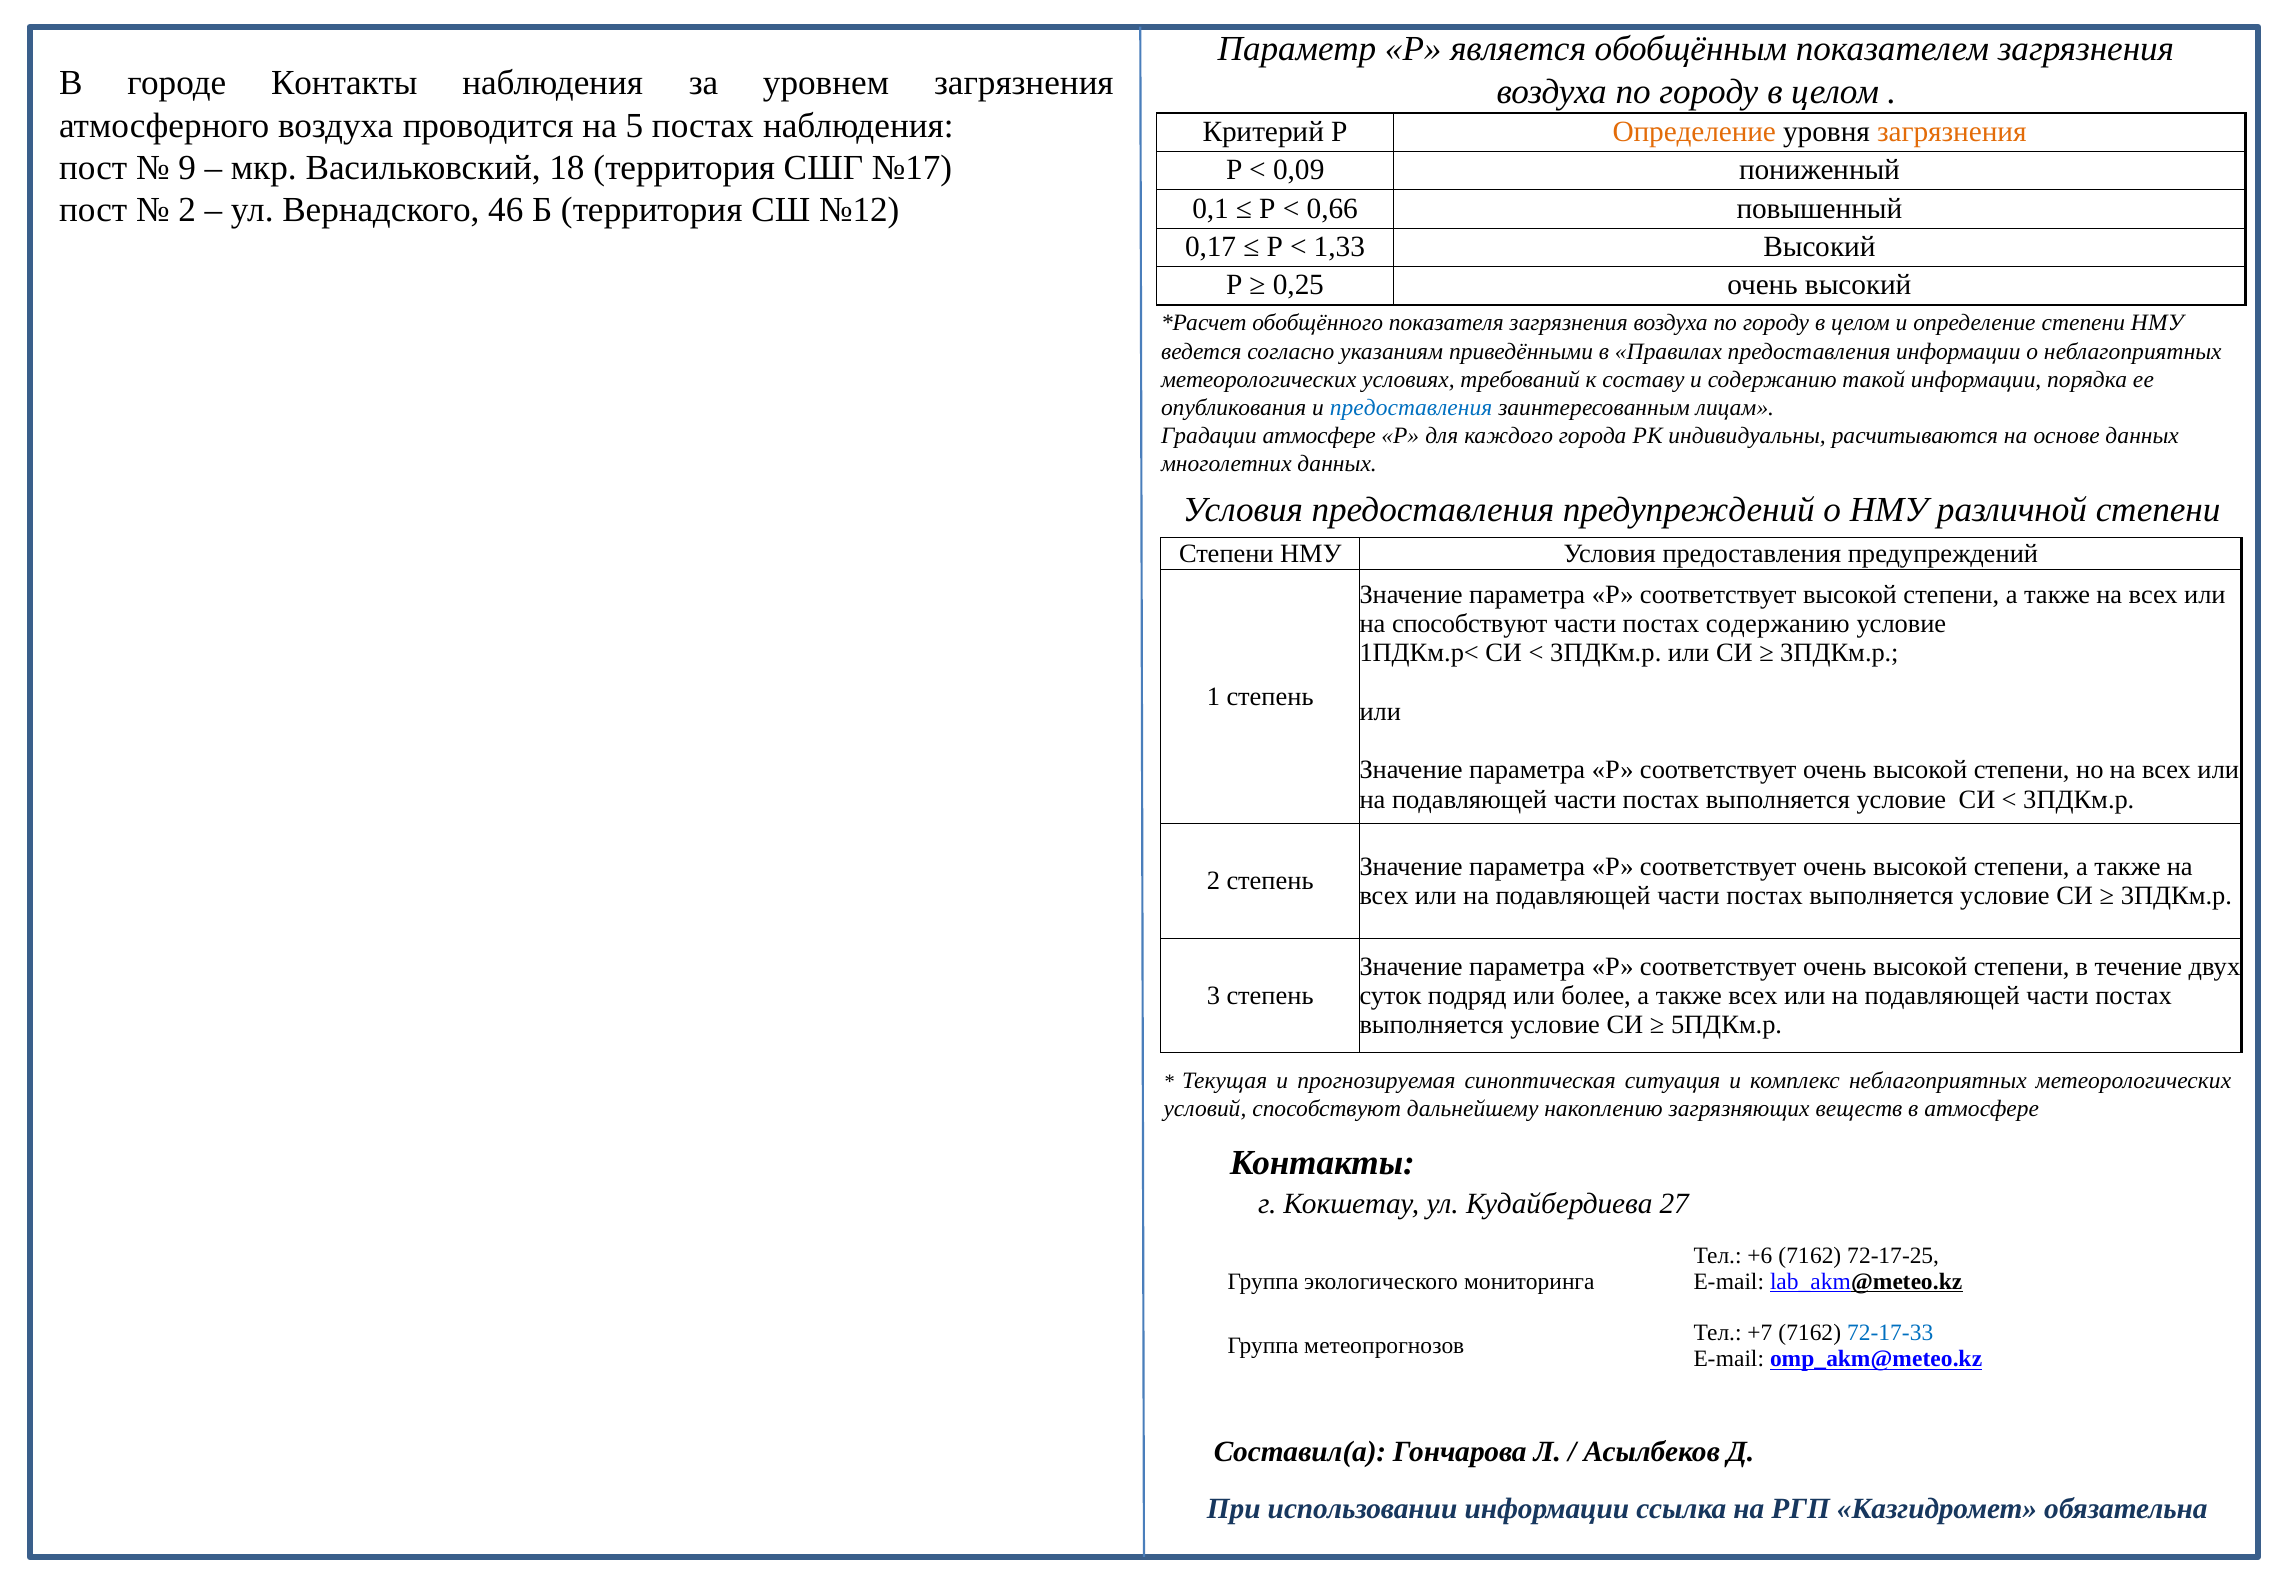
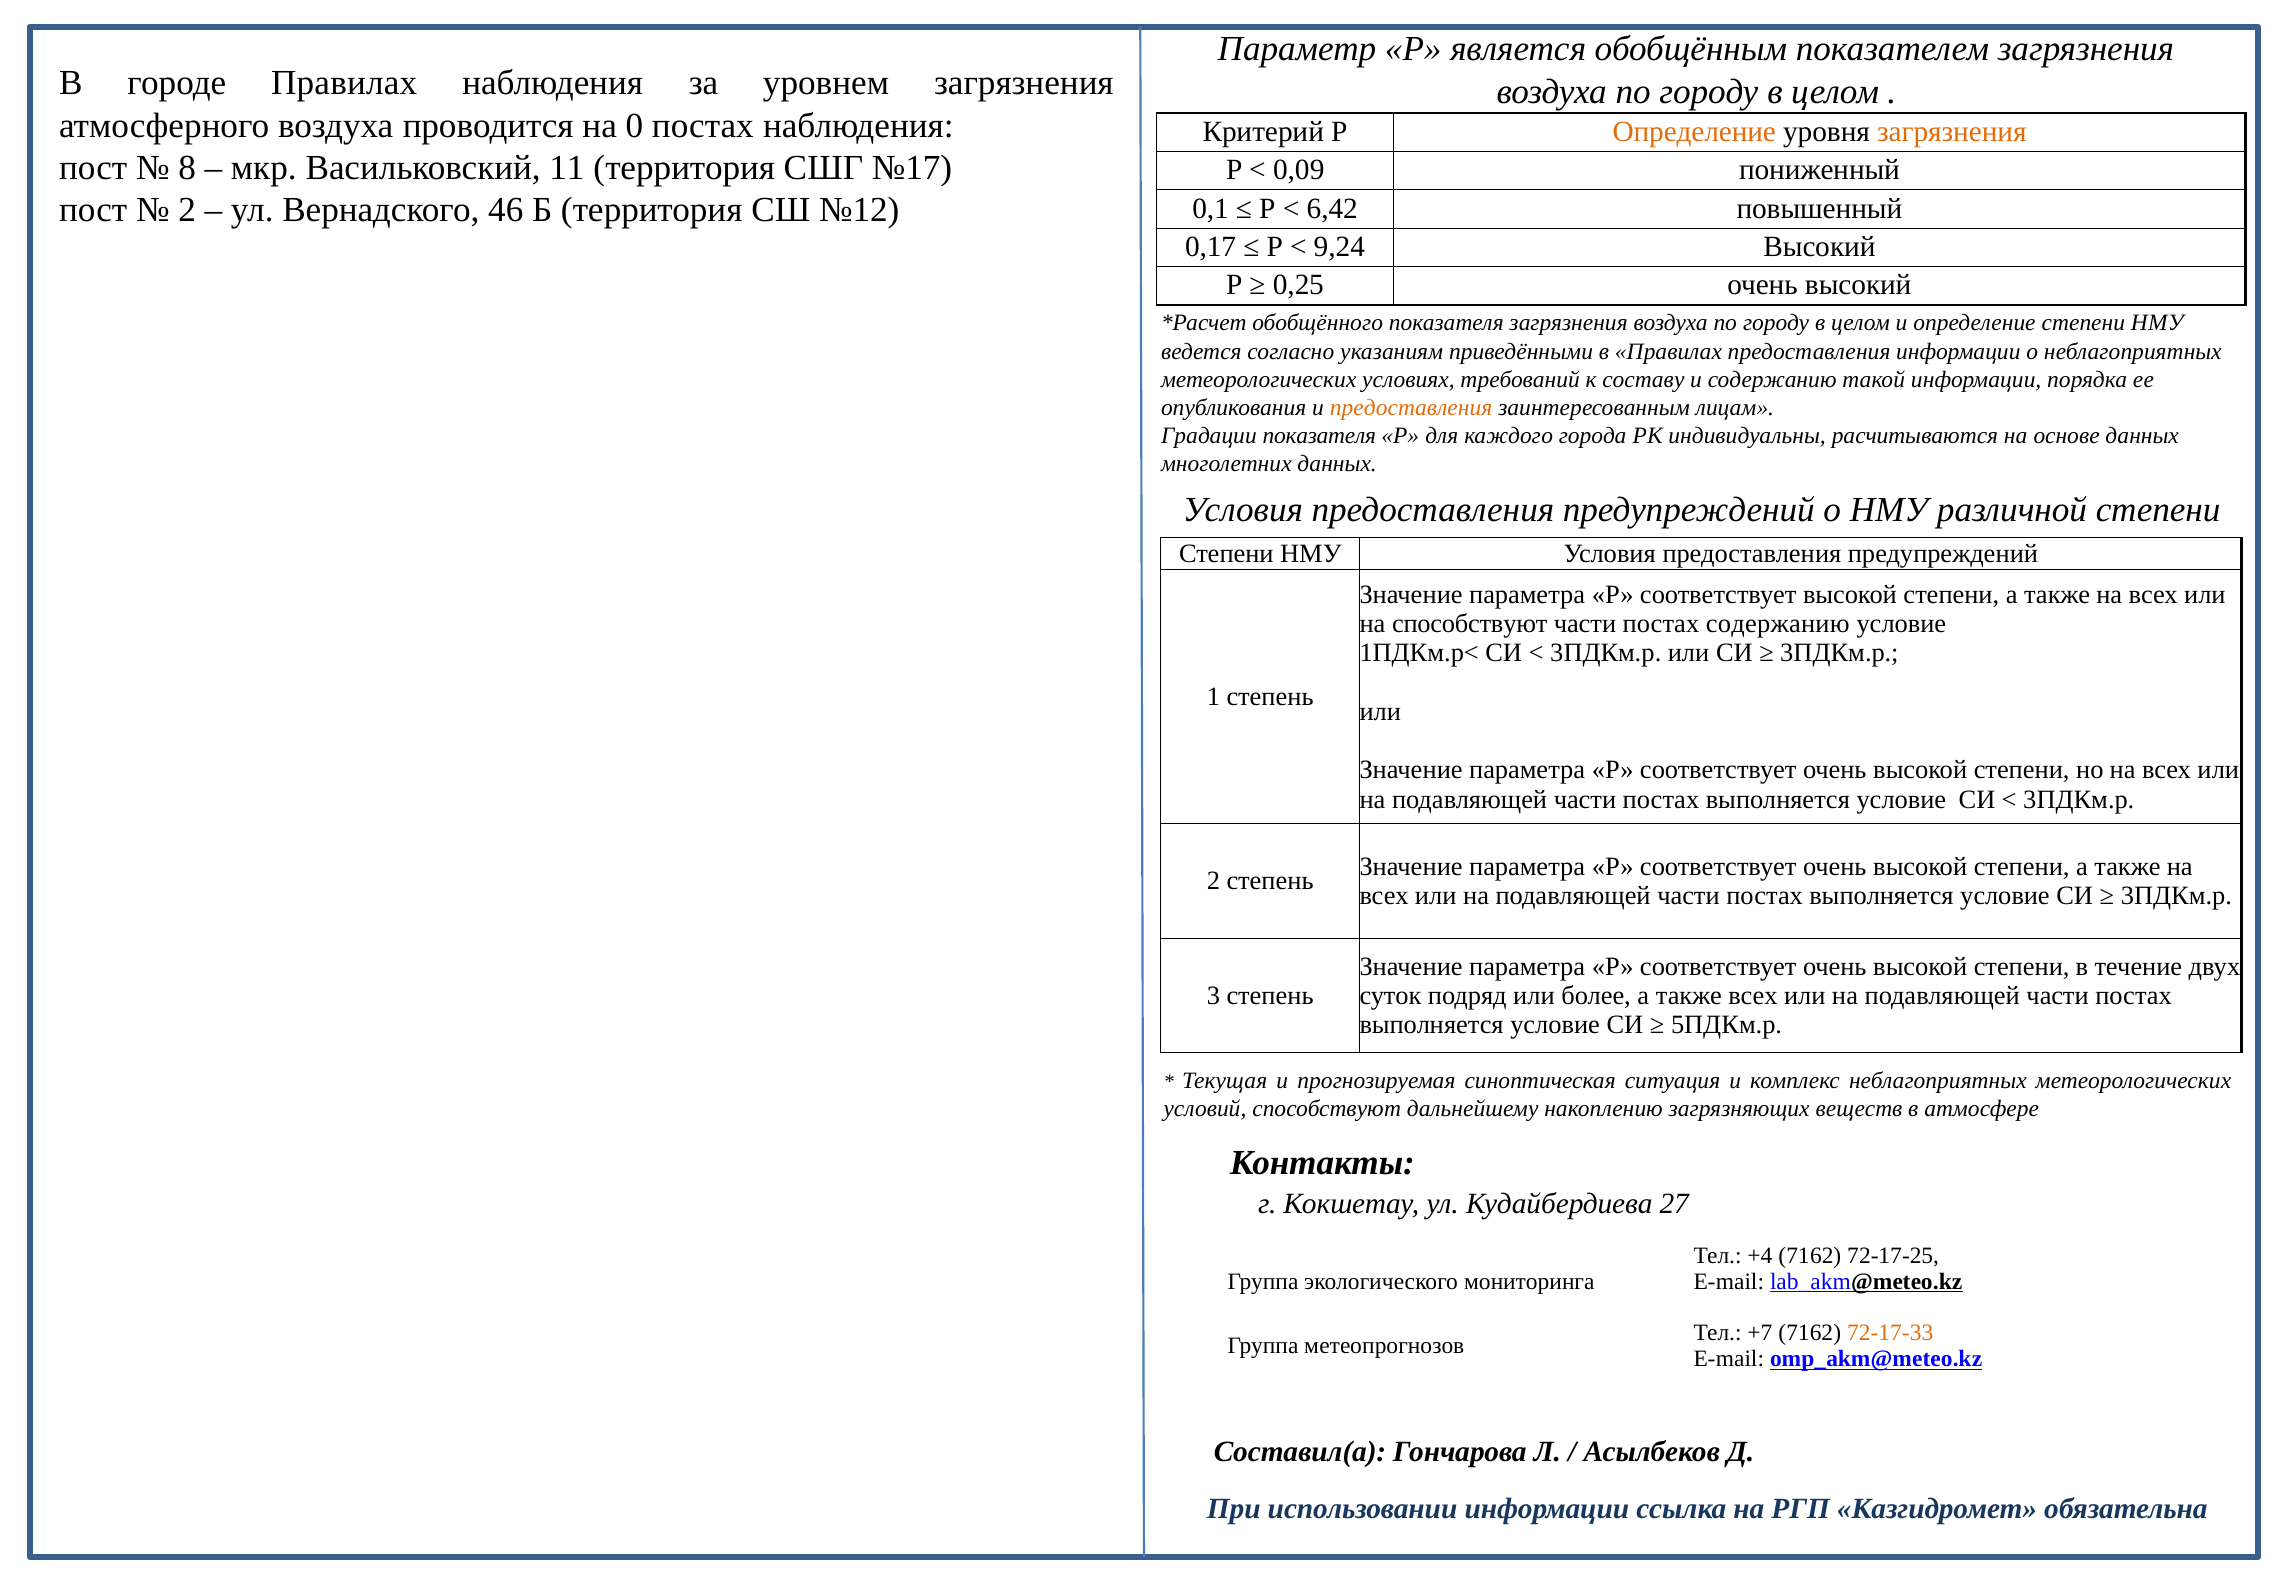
городе Контакты: Контакты -> Правилах (344, 83)
5: 5 -> 0 (634, 126)
9: 9 -> 8 (187, 168)
18: 18 -> 11 (567, 168)
0,66: 0,66 -> 6,42 (1332, 208)
1,33: 1,33 -> 9,24 (1339, 247)
предоставления colour: blue -> orange (1411, 408)
Градации атмосфере: атмосфере -> показателя (1319, 436)
+6: +6 -> +4 (1760, 1255)
72-17-33 colour: blue -> orange (1890, 1333)
